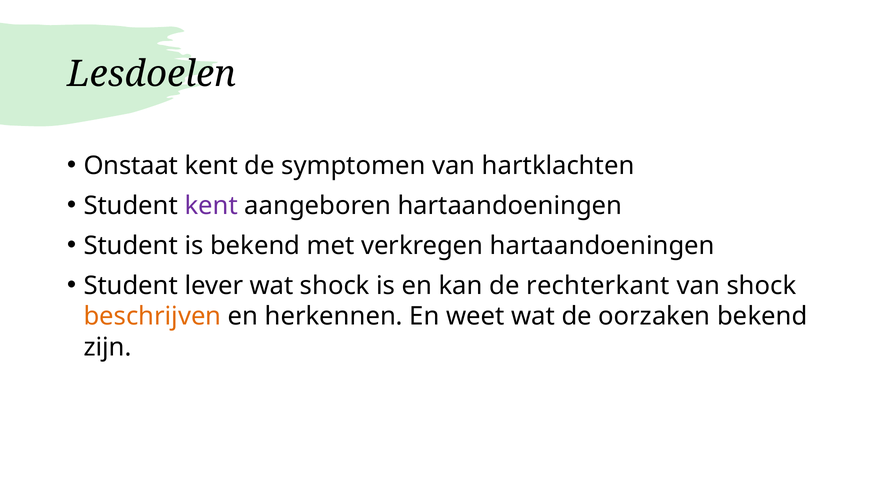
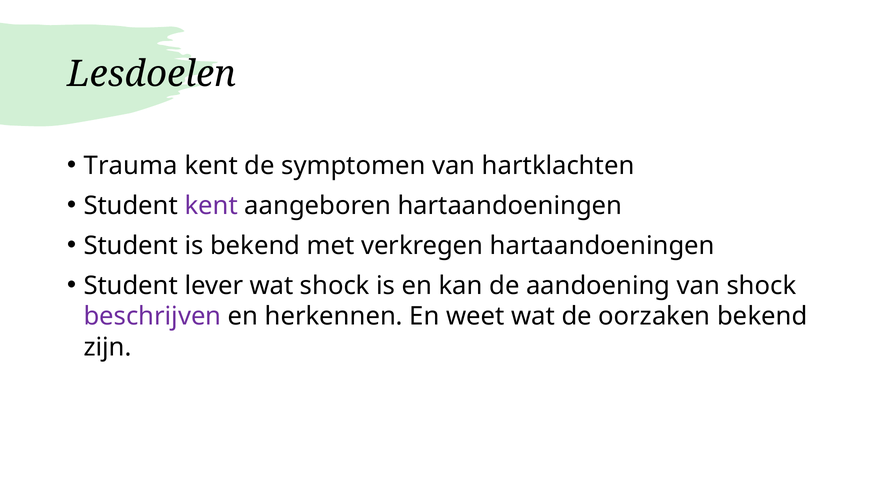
Onstaat: Onstaat -> Trauma (131, 166)
rechterkant: rechterkant -> aandoening (598, 286)
beschrijven colour: orange -> purple (152, 316)
